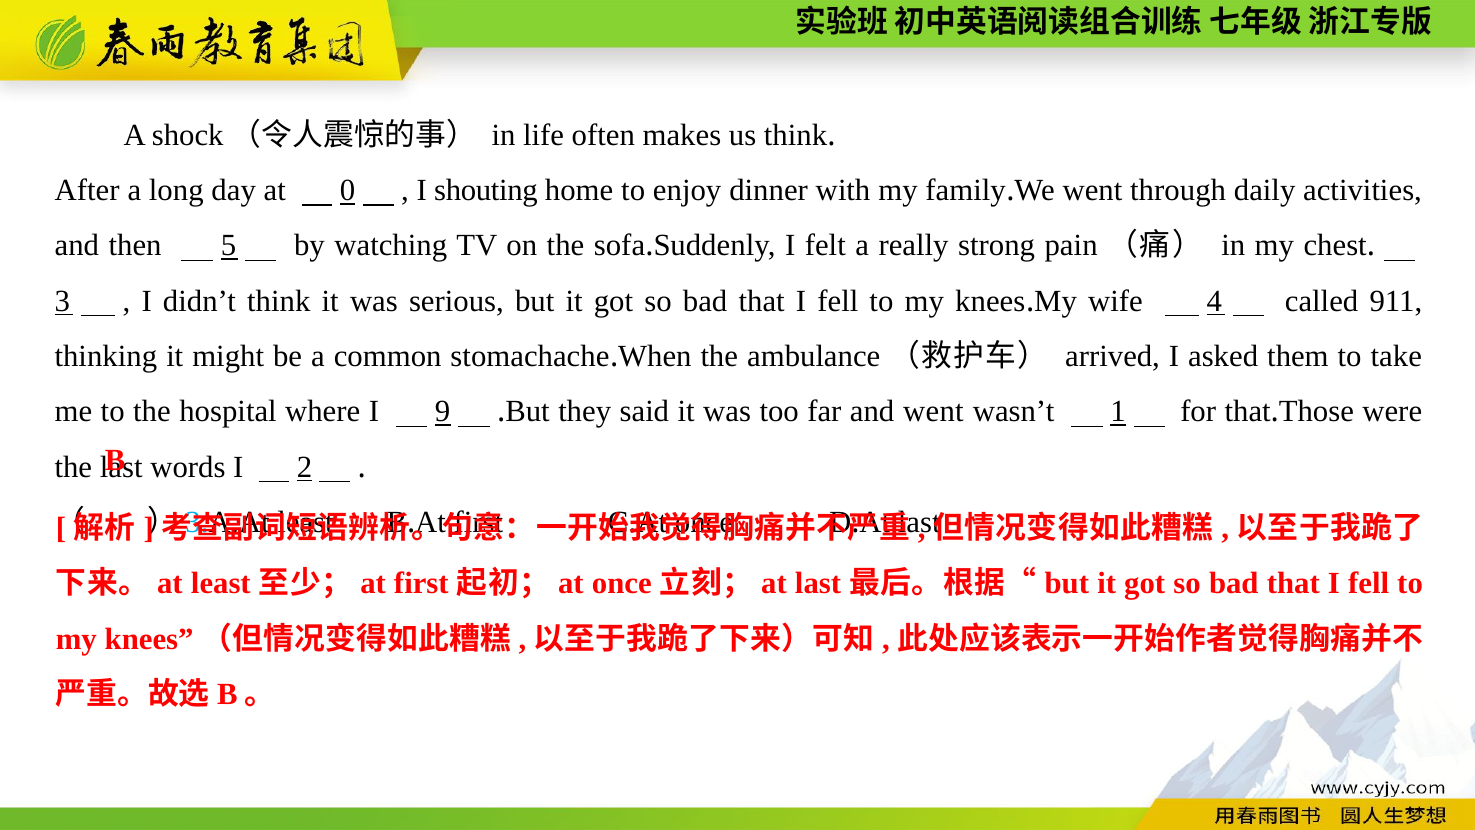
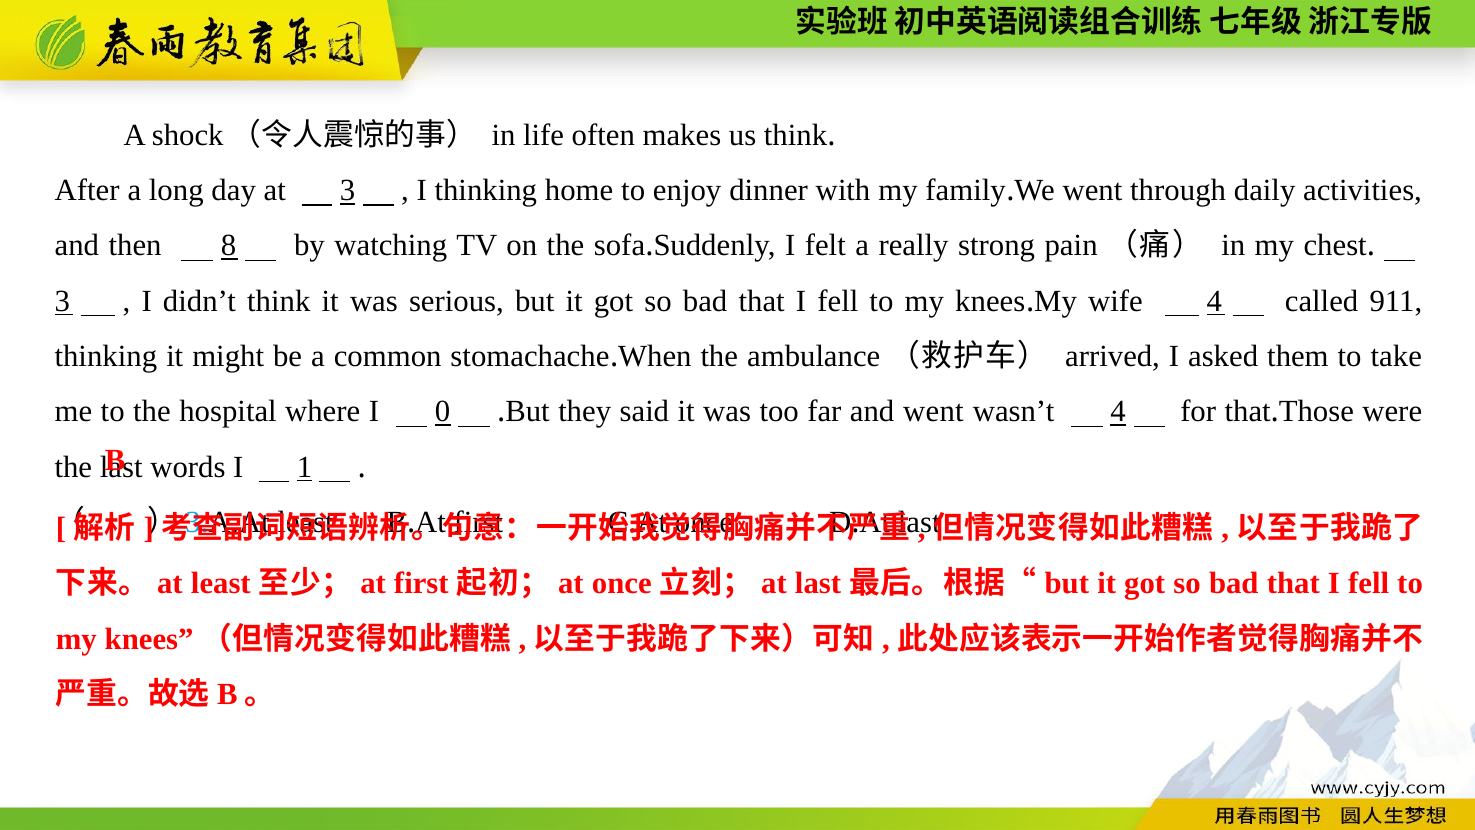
at 0: 0 -> 3 (348, 190)
I shouting: shouting -> thinking (486, 190)
5: 5 -> 8 (228, 245)
9: 9 -> 0 (443, 411)
wasn’t 1: 1 -> 4 (1118, 411)
2: 2 -> 1 (305, 467)
